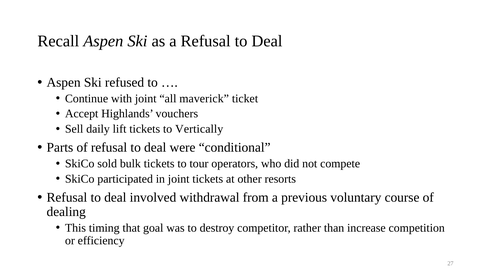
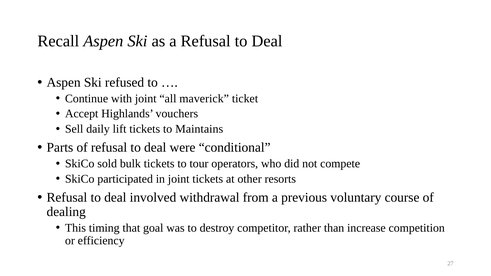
Vertically: Vertically -> Maintains (199, 129)
